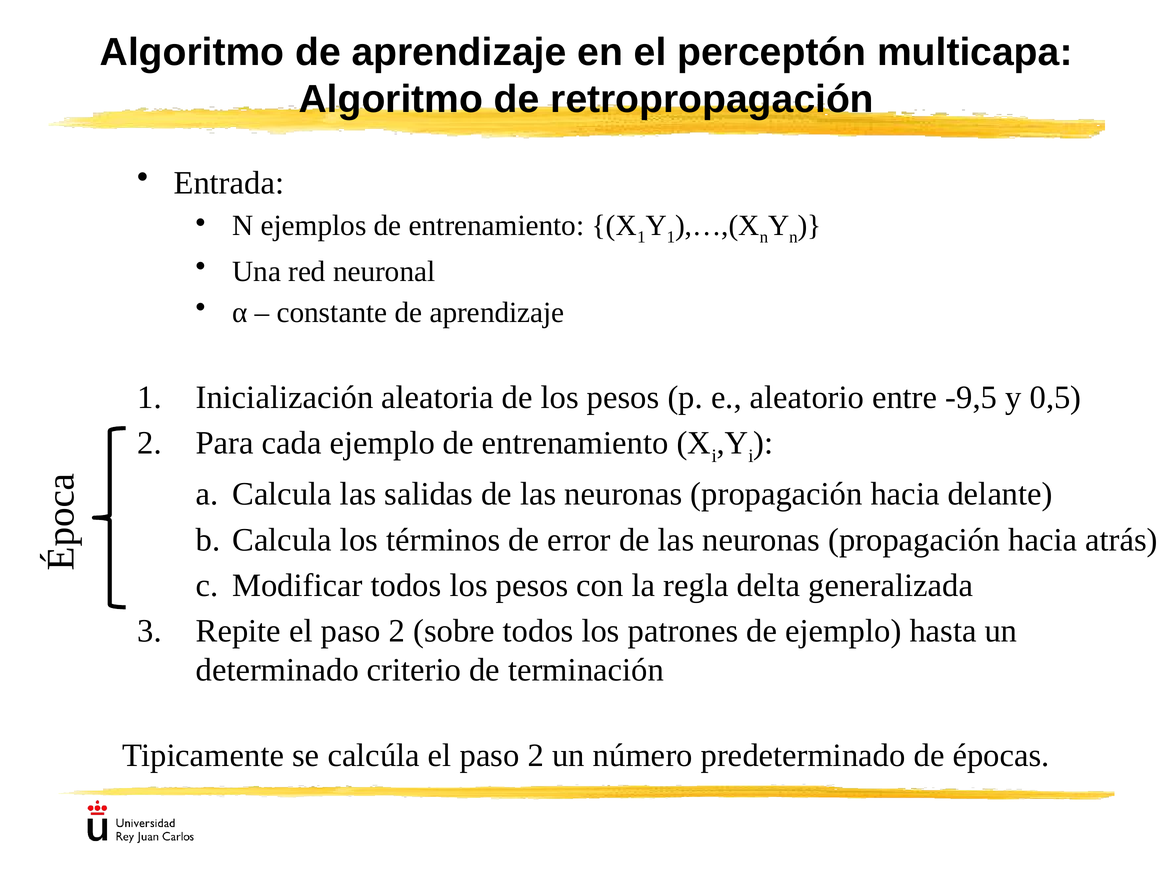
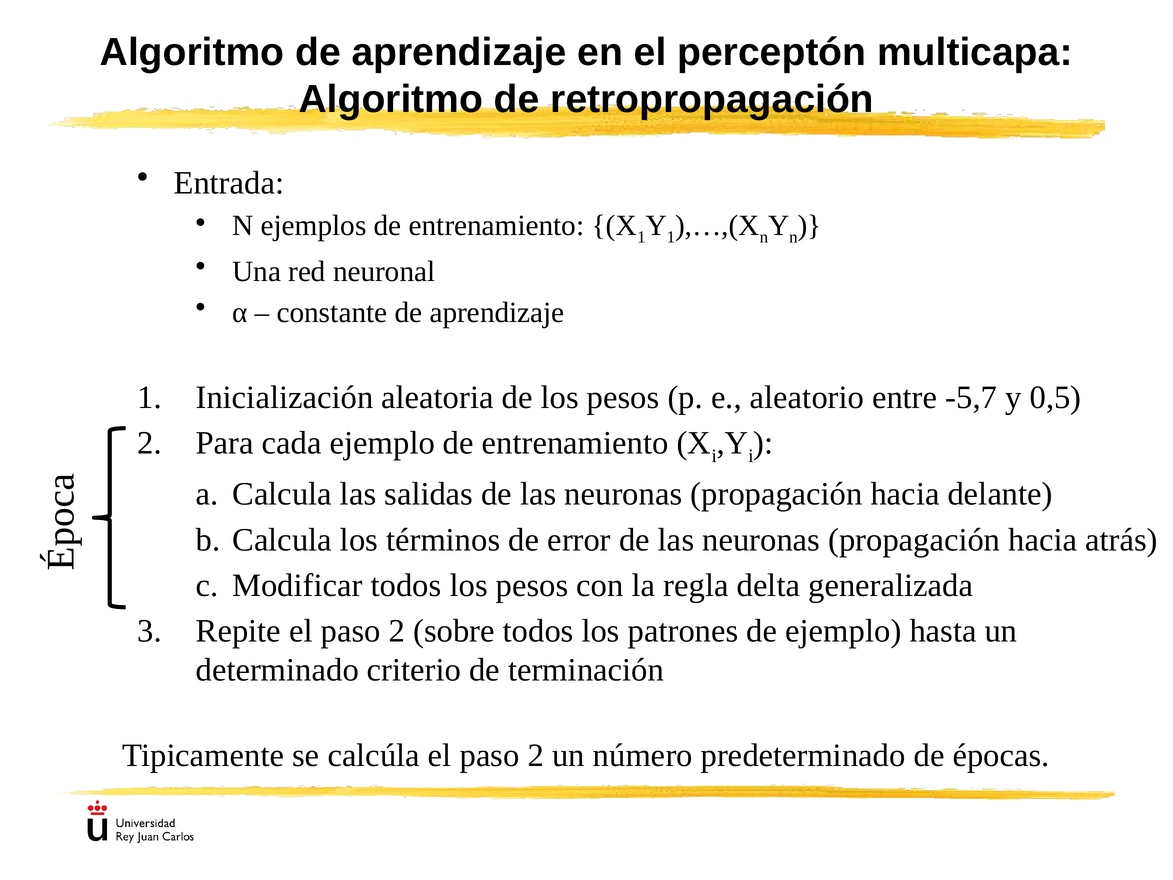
-9,5: -9,5 -> -5,7 (971, 397)
